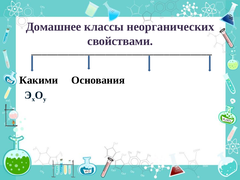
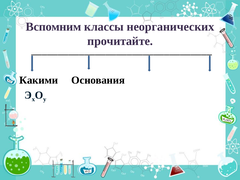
Домашнее: Домашнее -> Вспомним (54, 27)
свойствами: свойствами -> прочитайте (120, 41)
